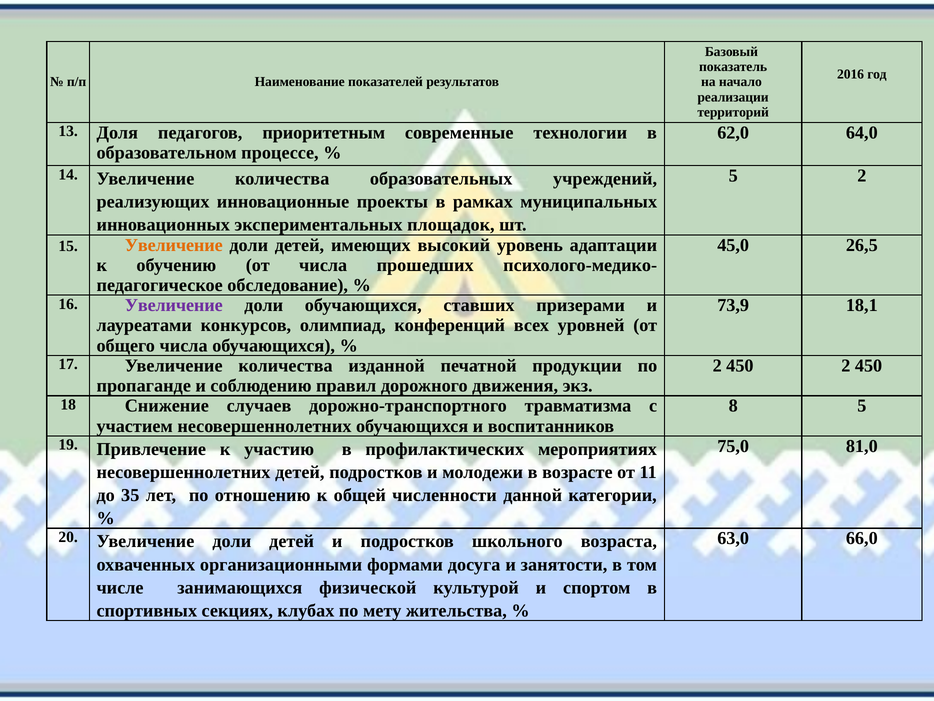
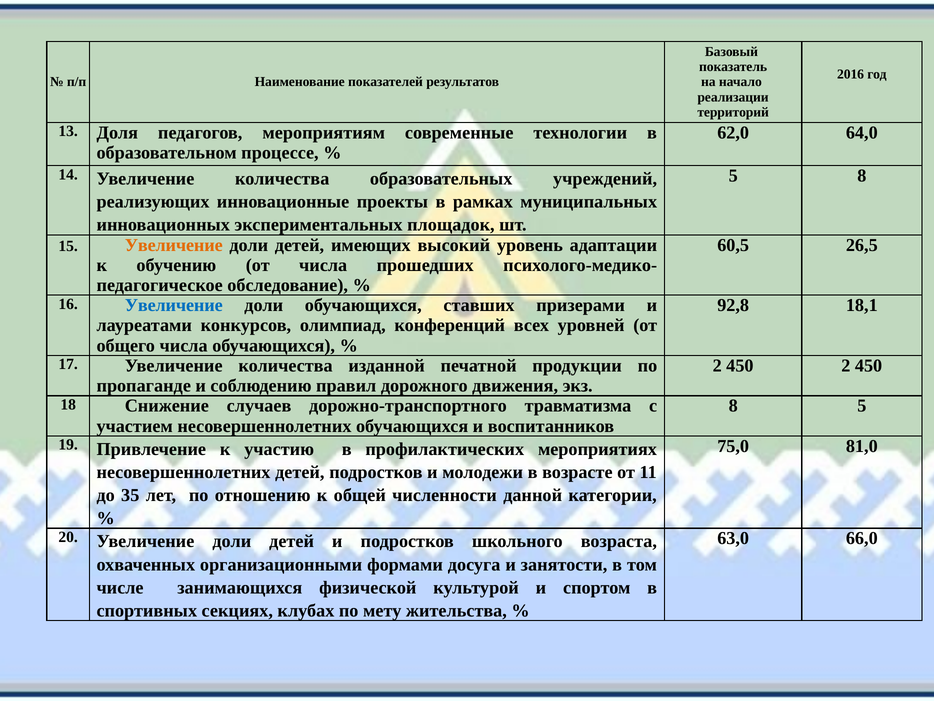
приоритетным: приоритетным -> мероприятиям (324, 132)
5 2: 2 -> 8 (862, 176)
45,0: 45,0 -> 60,5 (733, 245)
Увеличение colour: purple -> blue (174, 305)
73,9: 73,9 -> 92,8 (733, 305)
